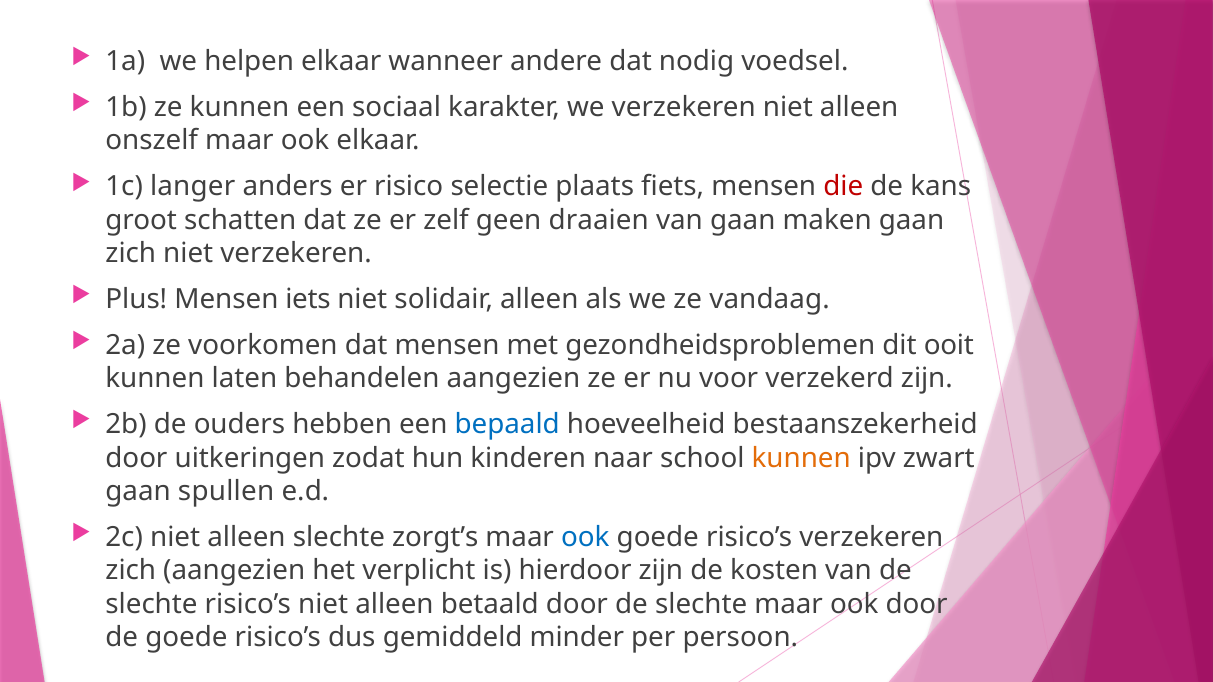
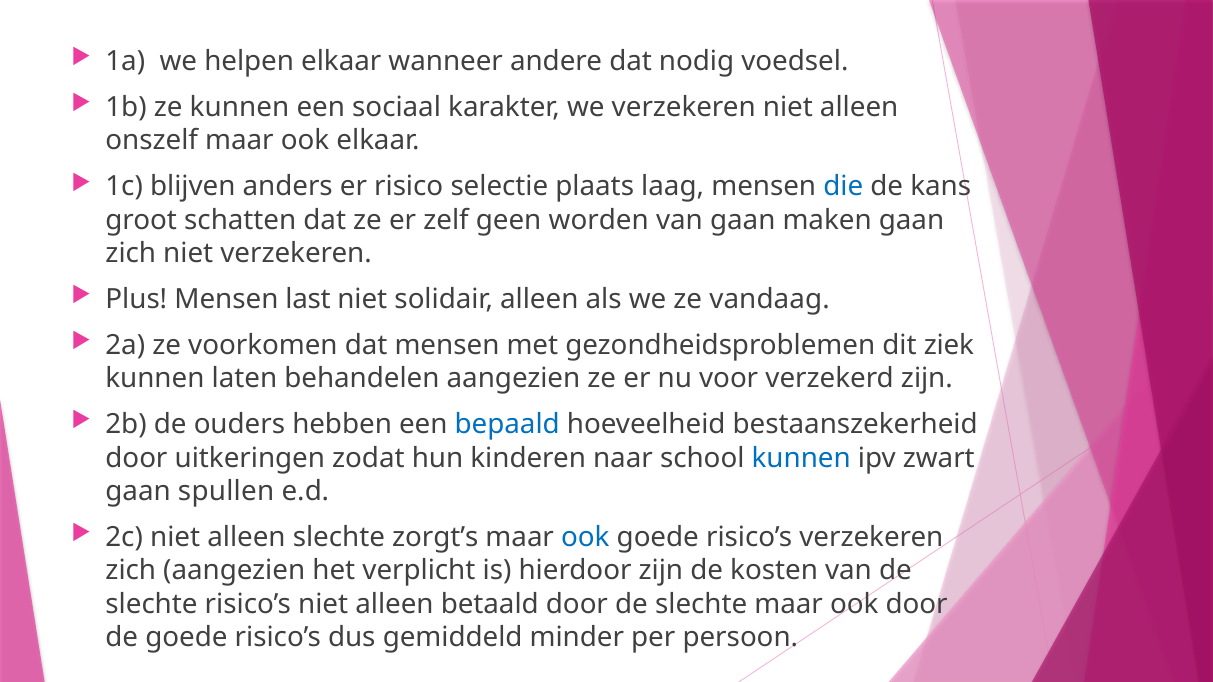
langer: langer -> blijven (193, 187)
fiets: fiets -> laag (673, 187)
die colour: red -> blue (843, 187)
draaien: draaien -> worden (599, 220)
iets: iets -> last (308, 299)
ooit: ooit -> ziek (949, 345)
kunnen colour: orange -> blue (801, 458)
